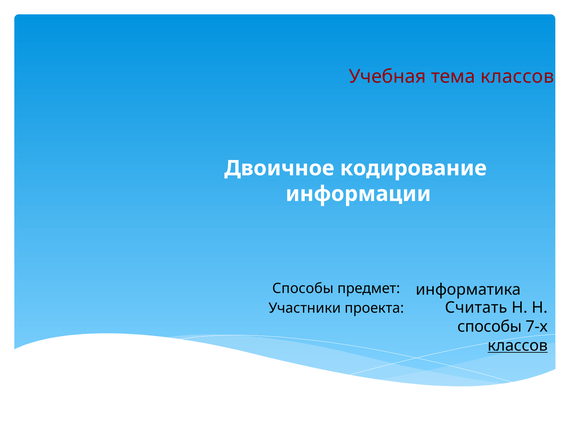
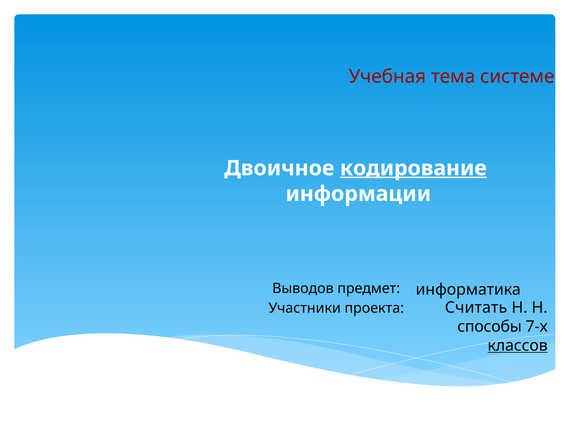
тема классов: классов -> системе (517, 77)
кодирование underline: none -> present (413, 168)
Способы: Способы -> Выводов (303, 288)
